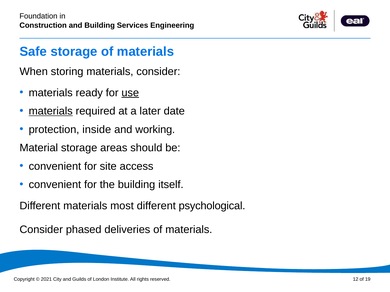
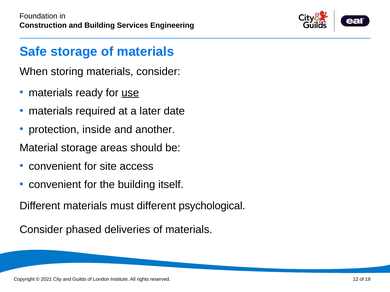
materials underline: present -> none (51, 111)
working: working -> another (155, 130)
most: most -> must (122, 206)
